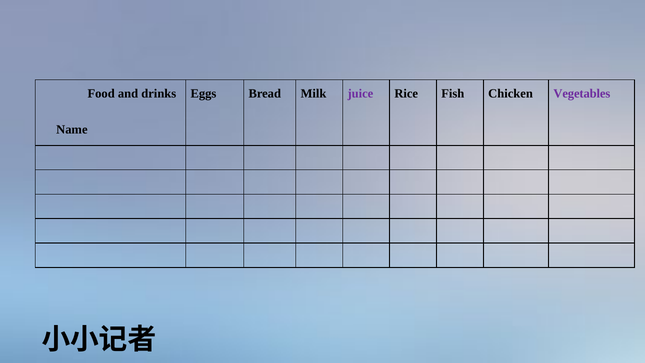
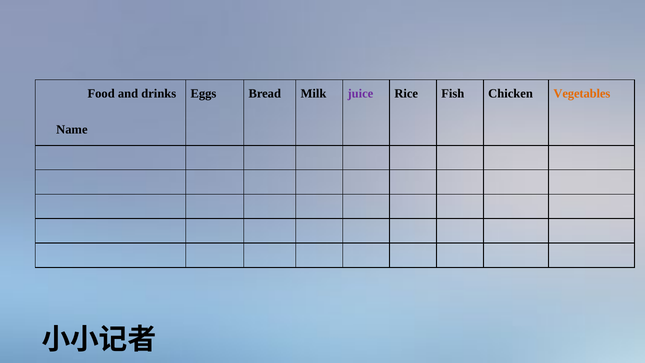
Vegetables colour: purple -> orange (582, 94)
